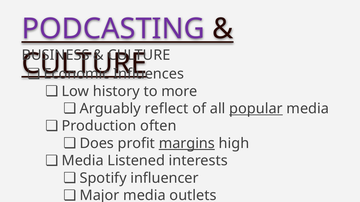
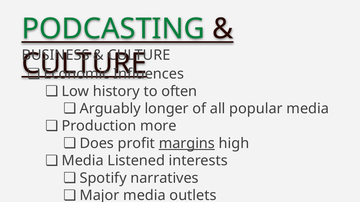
PODCASTING colour: purple -> green (113, 29)
more: more -> often (179, 91)
reflect: reflect -> longer (167, 109)
popular underline: present -> none (256, 109)
often: often -> more (158, 126)
influencer: influencer -> narratives (164, 179)
